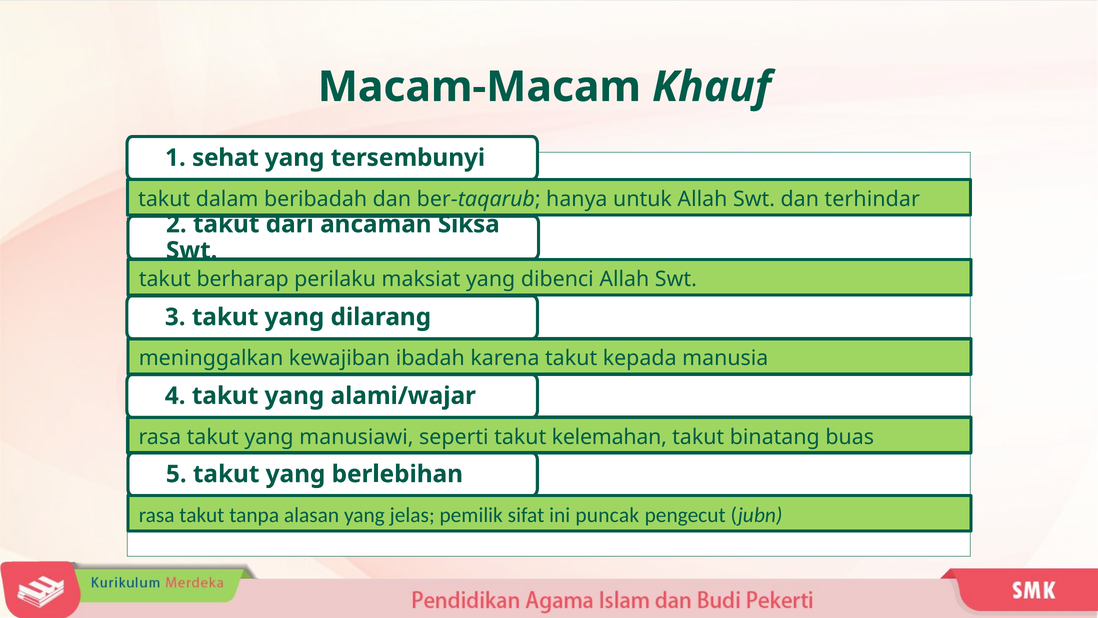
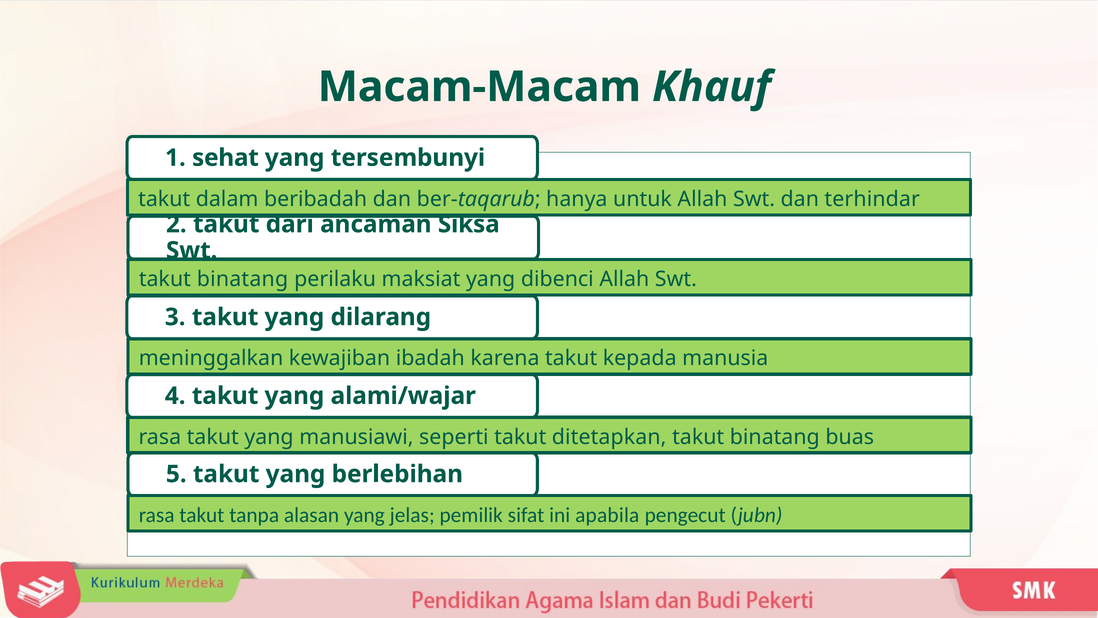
berharap: berharap -> binatang (242, 279)
kelemahan: kelemahan -> ditetapkan (609, 437)
puncak: puncak -> apabila (607, 515)
